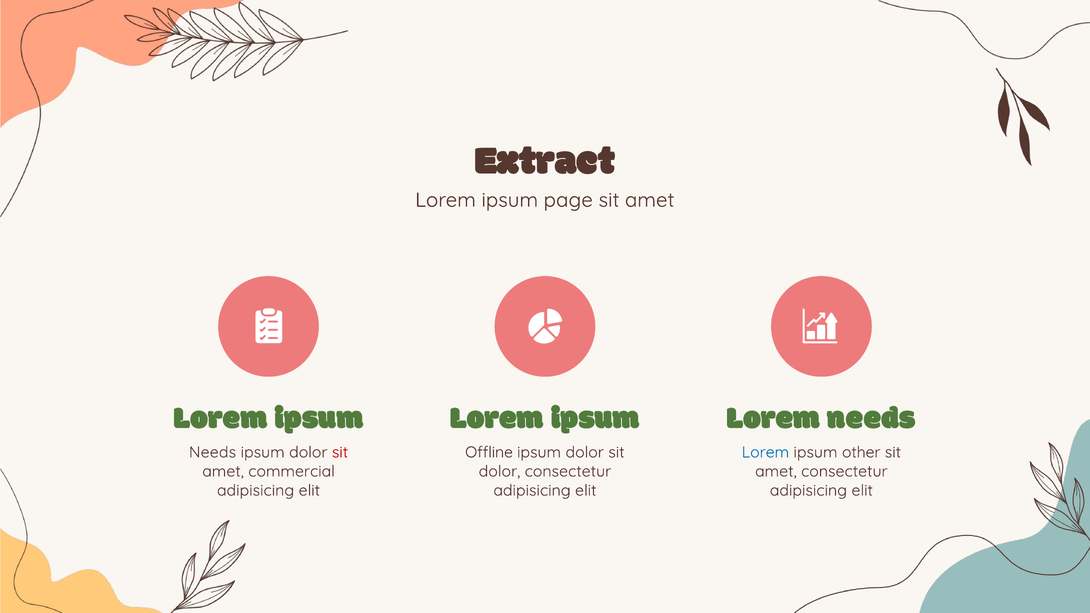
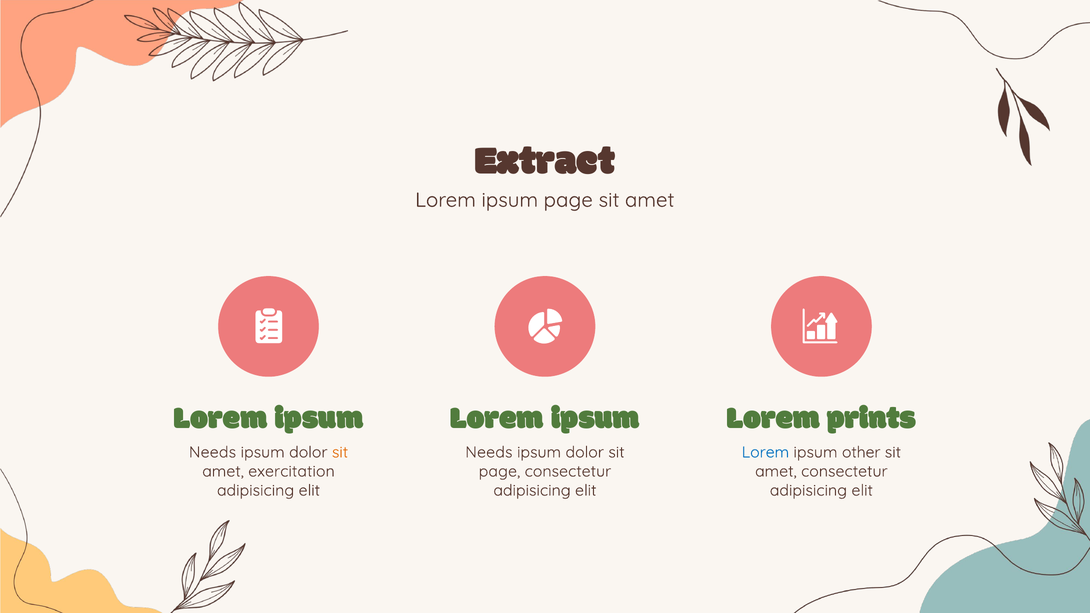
Lorem needs: needs -> prints (872, 418)
sit colour: red -> orange (340, 452)
Offline: Offline -> Needs (489, 452)
commercial: commercial -> exercitation (291, 471)
dolor: dolor -> page (499, 471)
